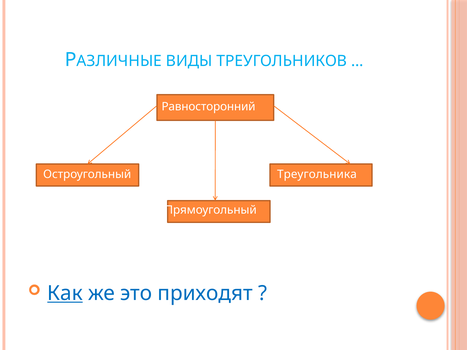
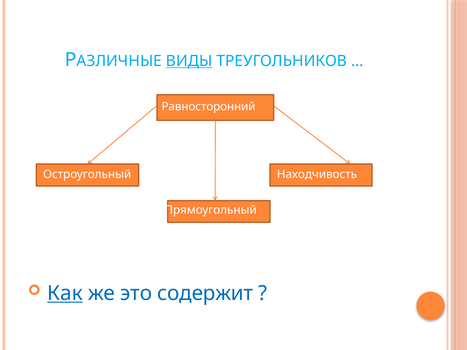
ВИДЫ underline: none -> present (189, 61)
Треугольника: Треугольника -> Находчивость (317, 174)
приходят: приходят -> содержит (205, 294)
